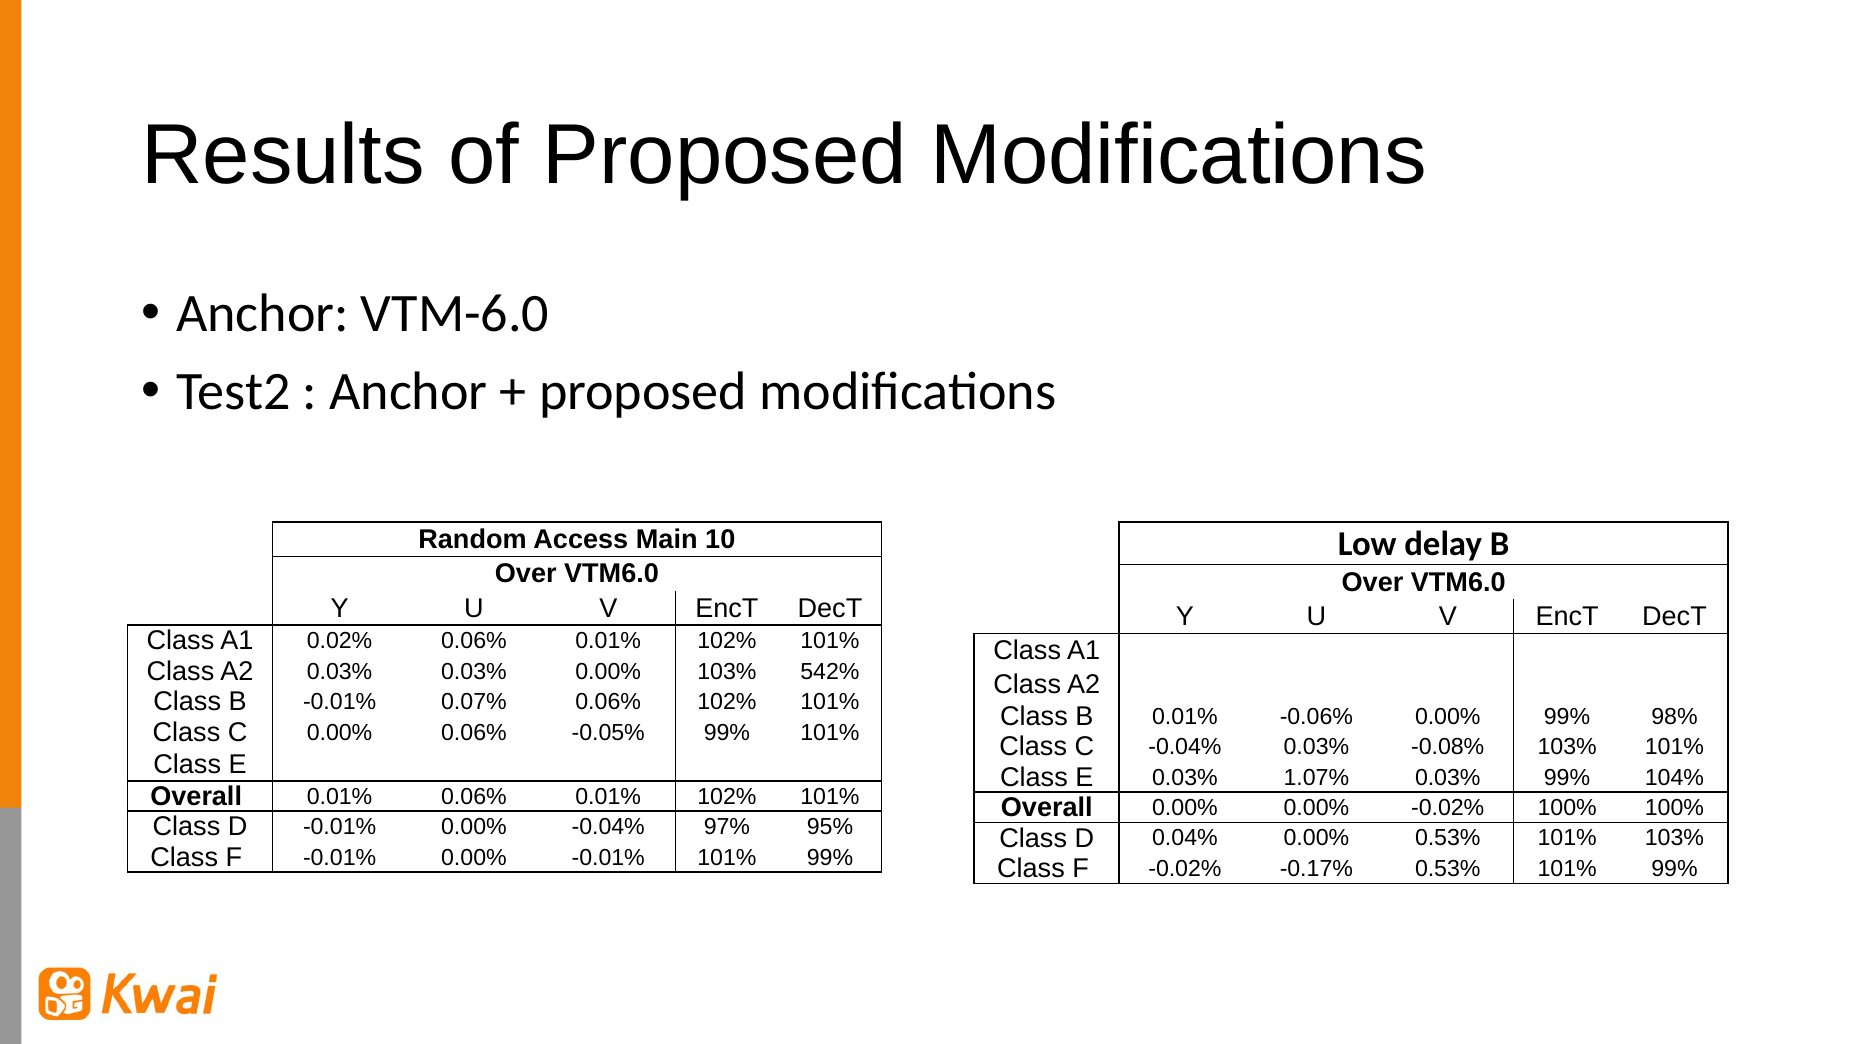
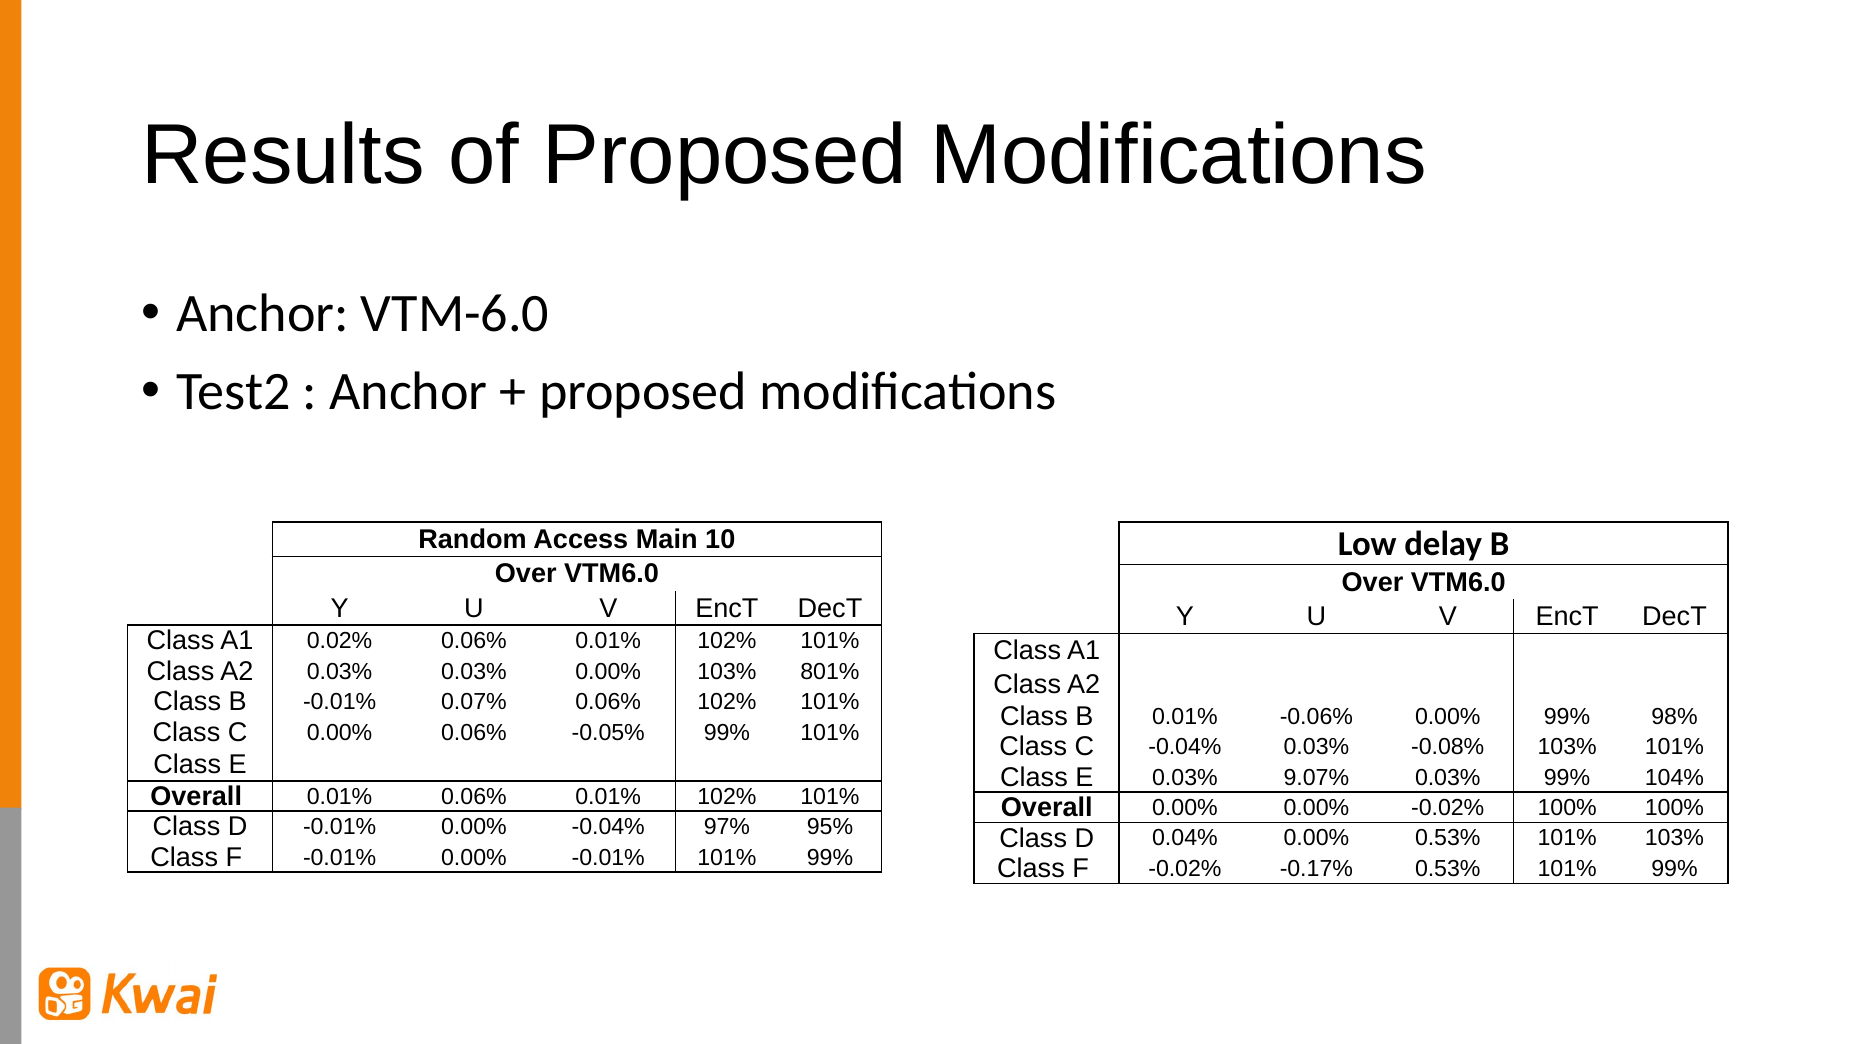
542%: 542% -> 801% (830, 671)
1.07%: 1.07% -> 9.07% (1316, 777)
